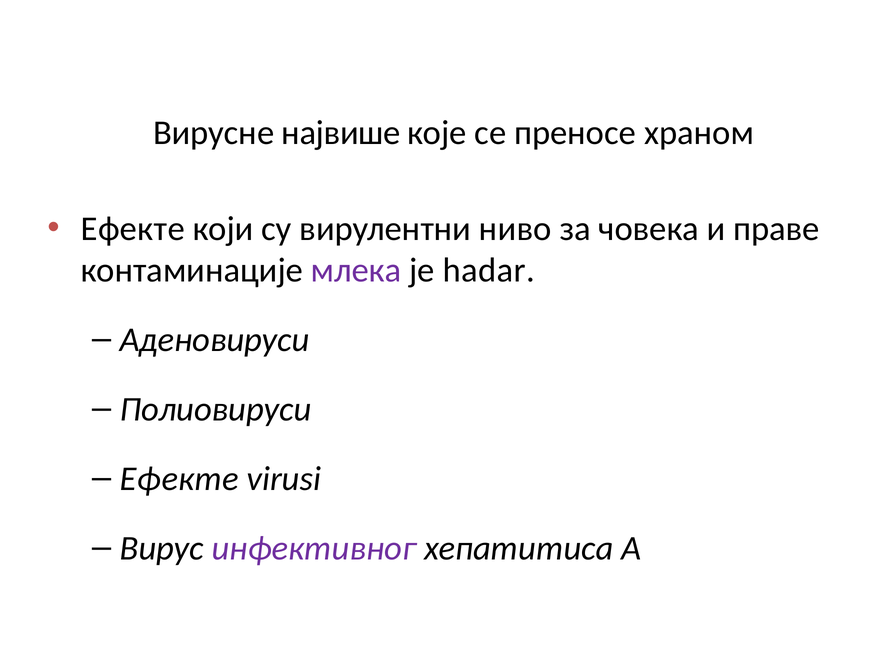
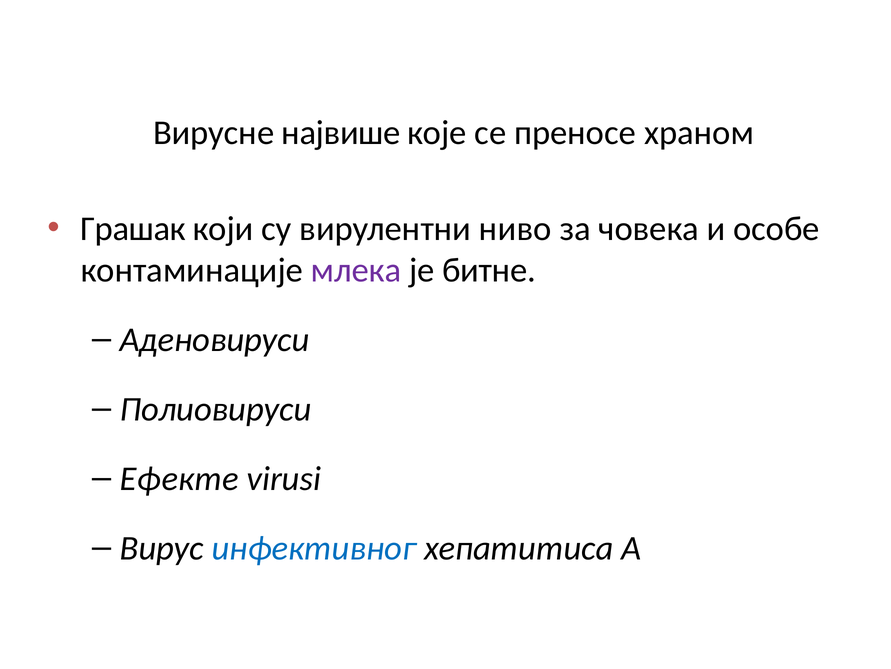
Ефекте: Ефекте -> Грашак (133, 228)
праве: праве -> особе (776, 228)
hadar: hadar -> битне (489, 270)
инфективног colour: purple -> blue (314, 547)
